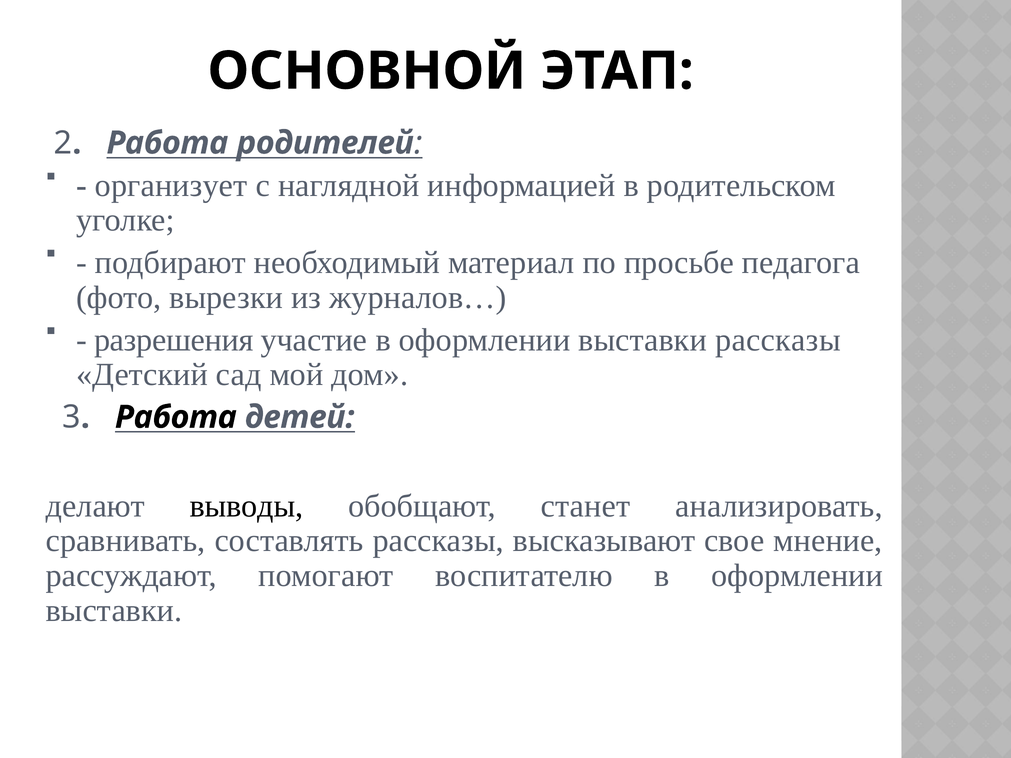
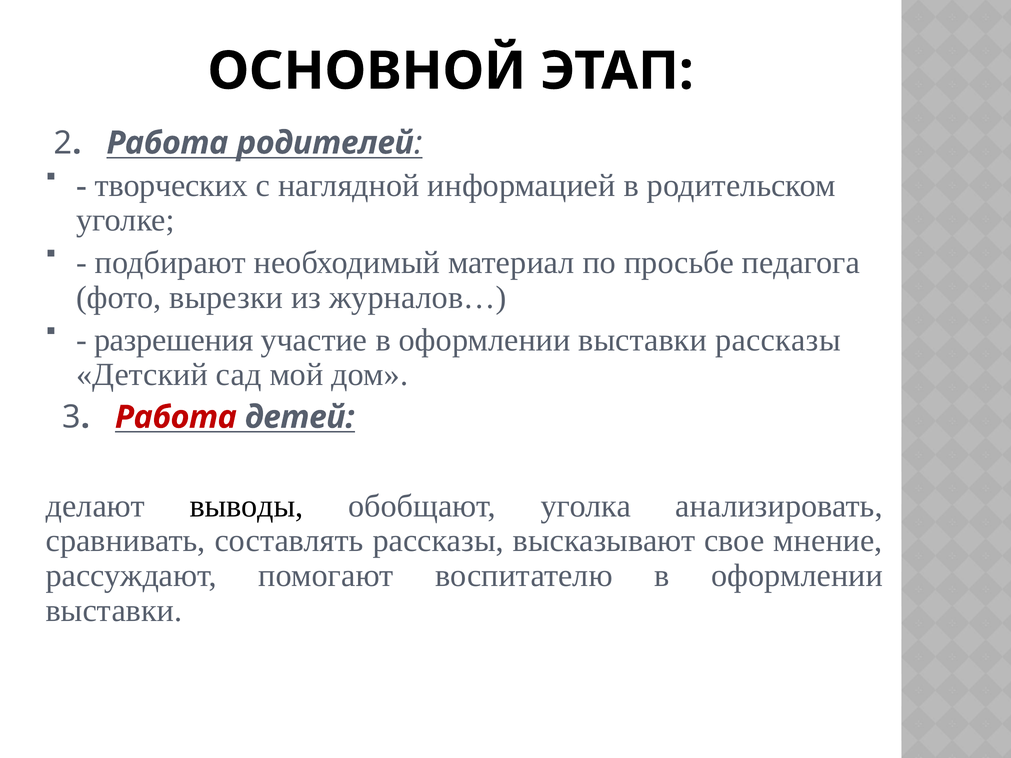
организует: организует -> творческих (171, 185)
Работа colour: black -> red (176, 417)
станет: станет -> уголка (586, 506)
